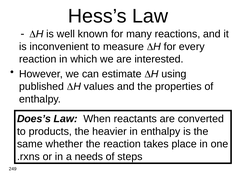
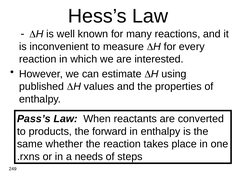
Does’s: Does’s -> Pass’s (34, 119)
heavier: heavier -> forward (110, 131)
